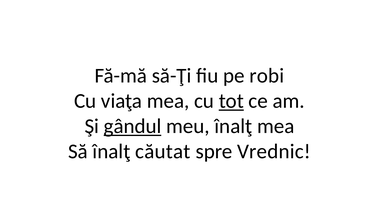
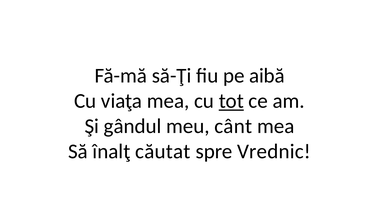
robi: robi -> aibă (267, 76)
gândul underline: present -> none (133, 126)
meu înalţ: înalţ -> cânt (233, 126)
